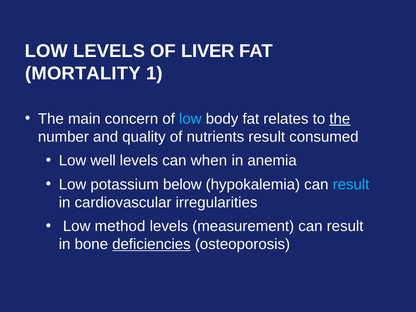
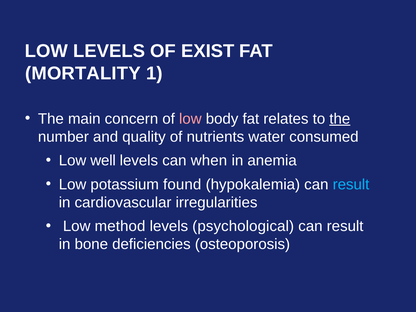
LIVER: LIVER -> EXIST (208, 51)
low colour: light blue -> pink (190, 119)
nutrients result: result -> water (267, 137)
below: below -> found (182, 184)
measurement: measurement -> psychological (243, 226)
deficiencies underline: present -> none (151, 244)
